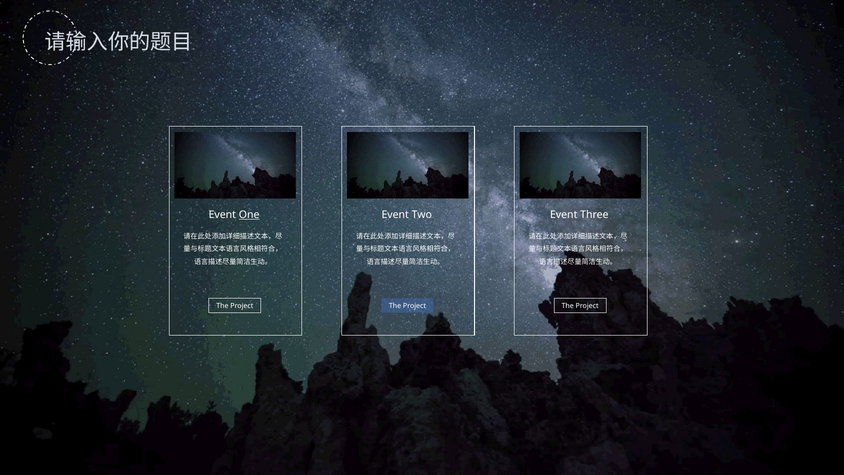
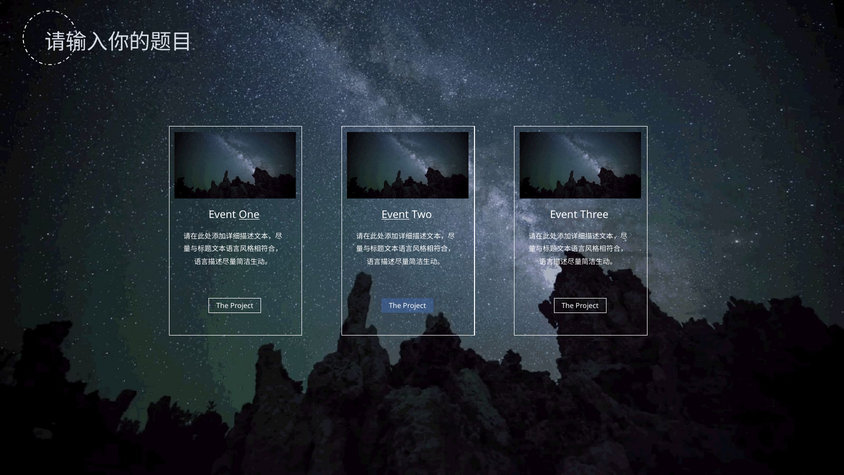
Event underline: none -> present (395, 215)
